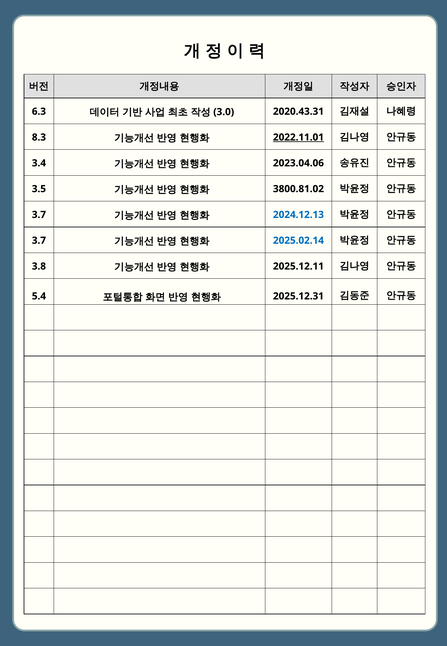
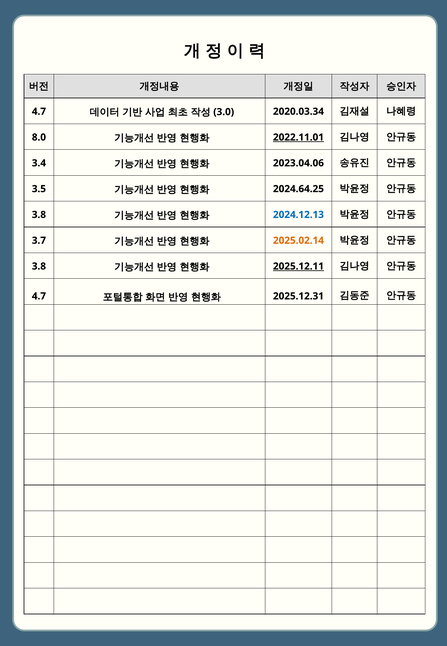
6.3: 6.3 -> 4.7 (39, 111)
2020.43.31: 2020.43.31 -> 2020.03.34 (298, 111)
8.3: 8.3 -> 8.0 (39, 137)
3800.81.02: 3800.81.02 -> 2024.64.25 (298, 189)
3.7: 3.7 -> 3.8 (39, 215)
2025.02.14 colour: blue -> orange (298, 240)
2025.12.11 underline: none -> present (298, 266)
5.4: 5.4 -> 4.7 (39, 296)
